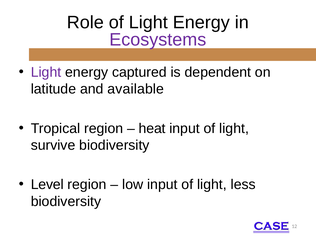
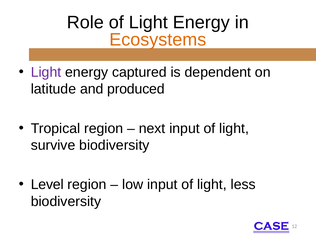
Ecosystems colour: purple -> orange (158, 40)
available: available -> produced (136, 89)
heat: heat -> next (152, 128)
